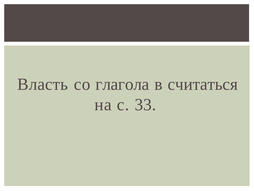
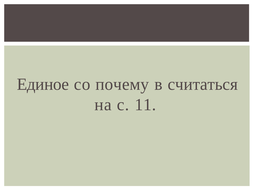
Власть: Власть -> Единое (43, 84)
глагола: глагола -> почему (122, 84)
33: 33 -> 11 (145, 104)
